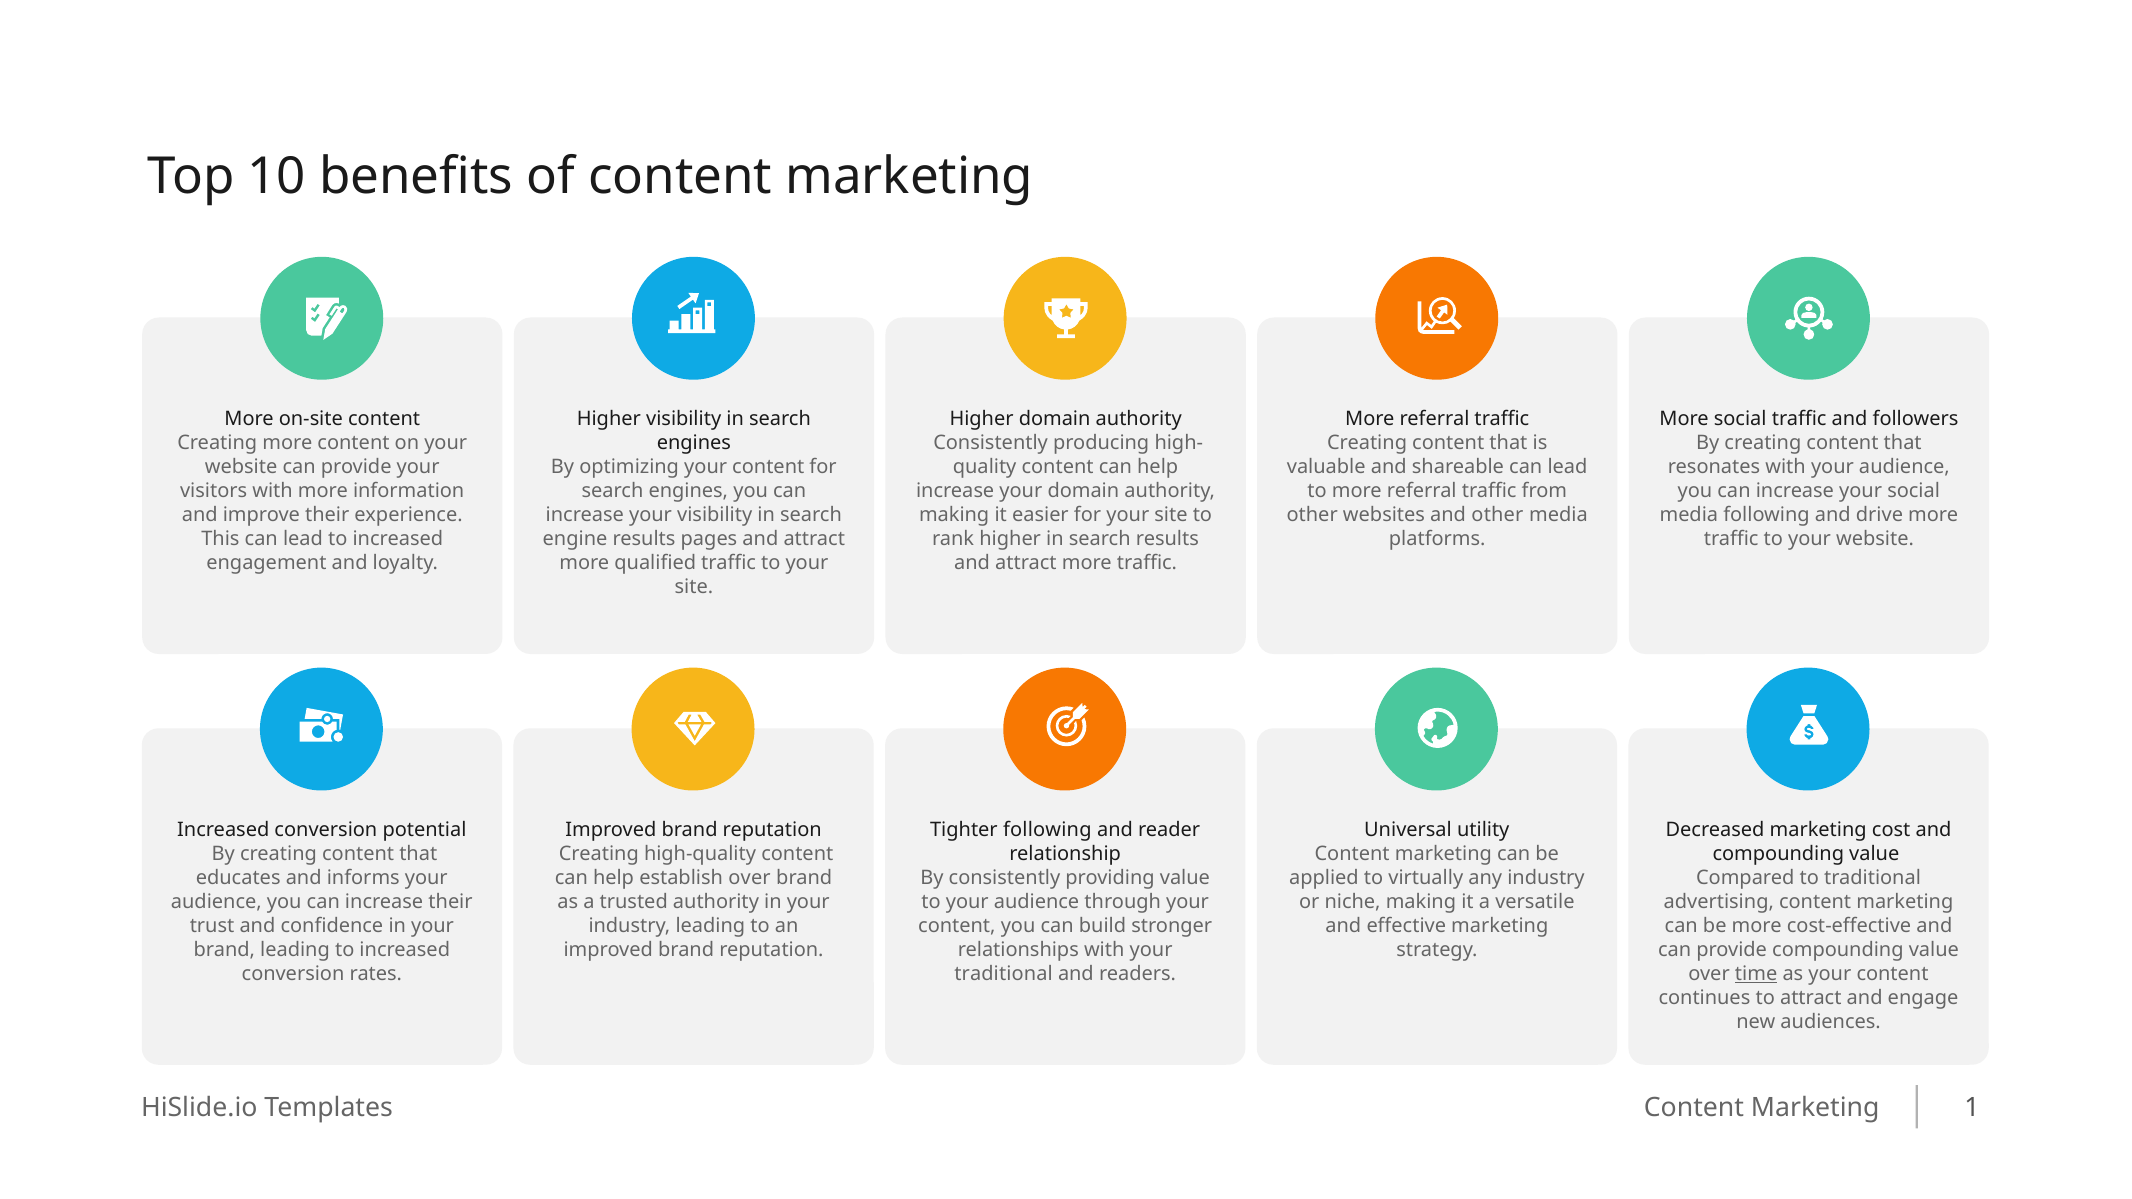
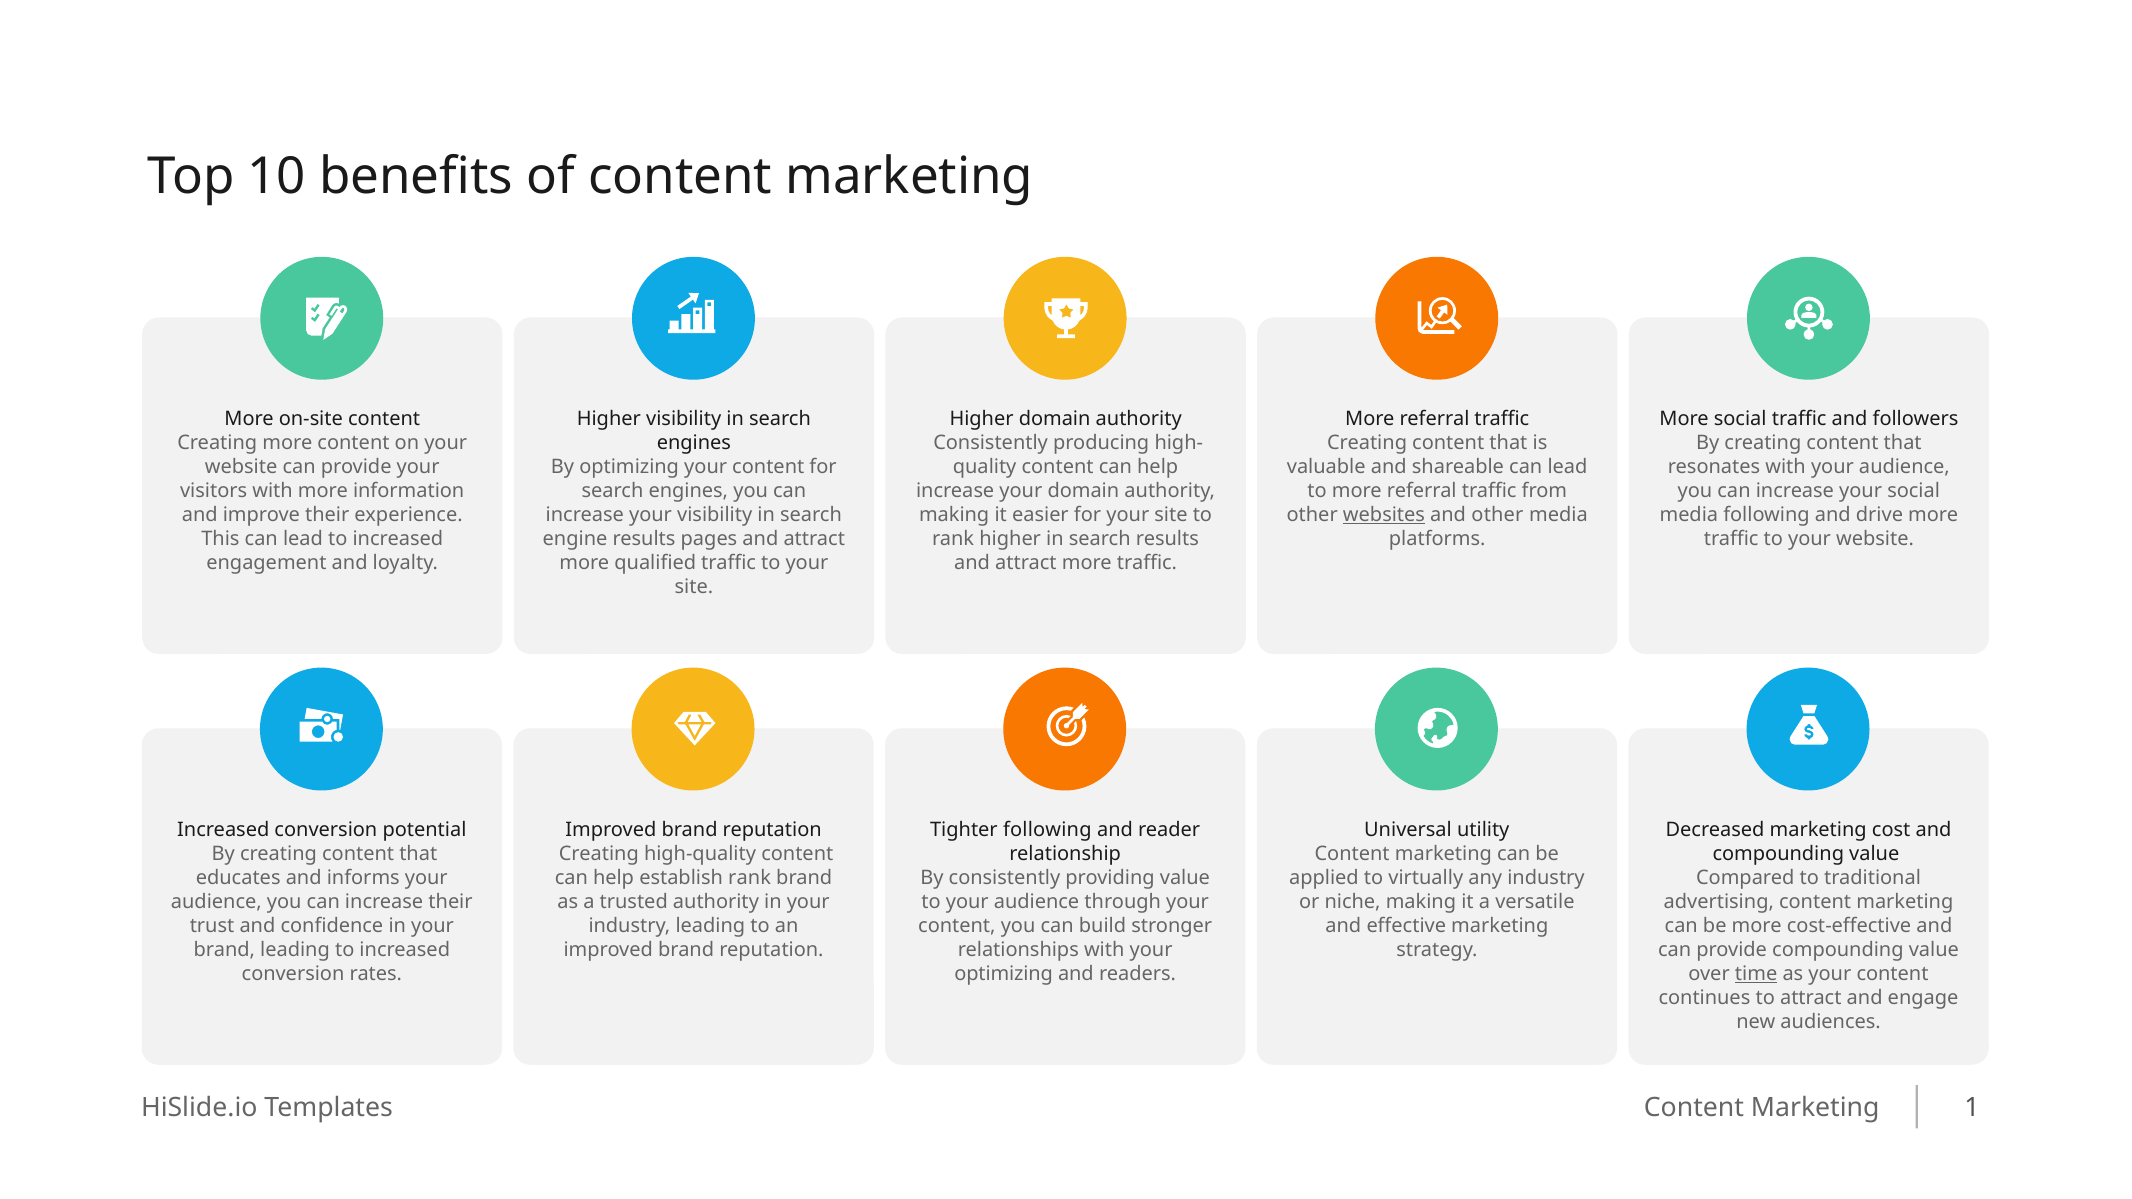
websites underline: none -> present (1384, 515)
establish over: over -> rank (750, 878)
traditional: traditional -> optimizing (1004, 974)
